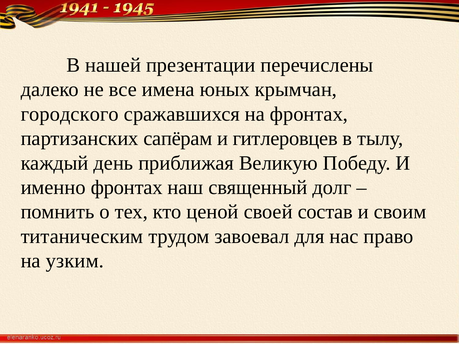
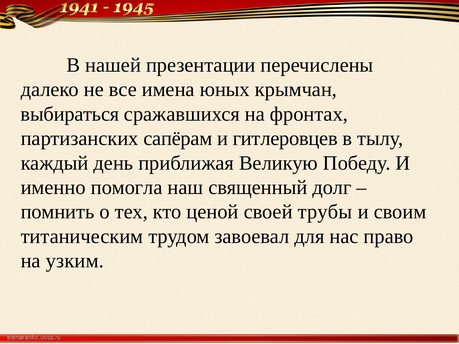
городского: городского -> выбираться (70, 114)
именно фронтах: фронтах -> помогла (127, 188)
состав: состав -> трубы (325, 212)
